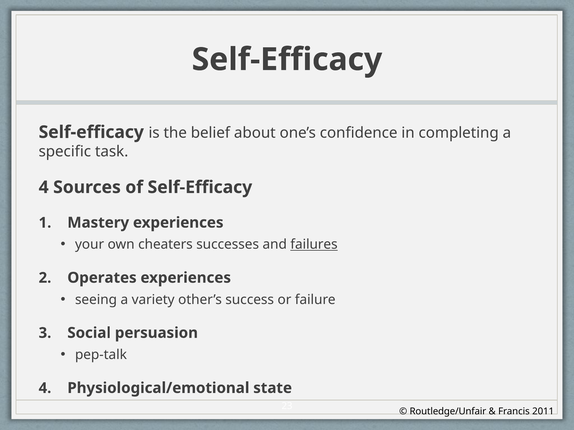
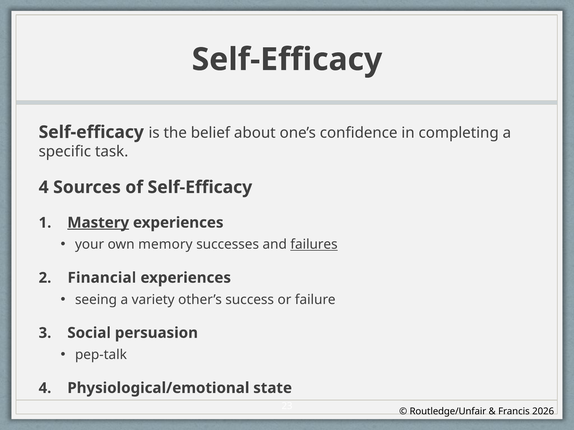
Mastery underline: none -> present (98, 223)
cheaters: cheaters -> memory (165, 245)
Operates: Operates -> Financial (102, 278)
2011: 2011 -> 2026 (543, 412)
